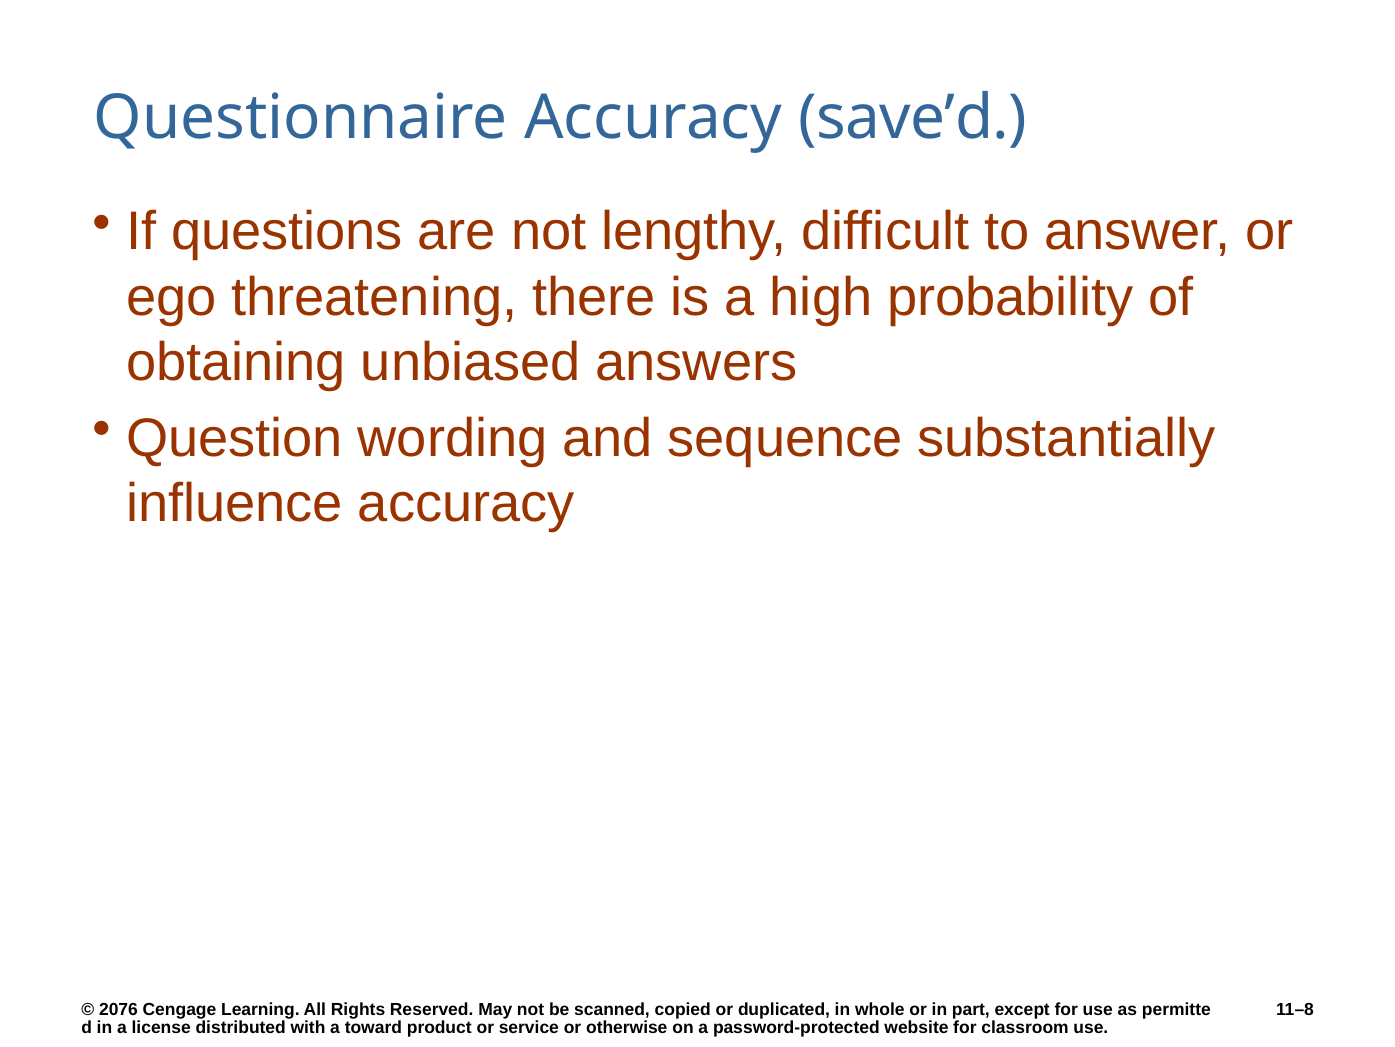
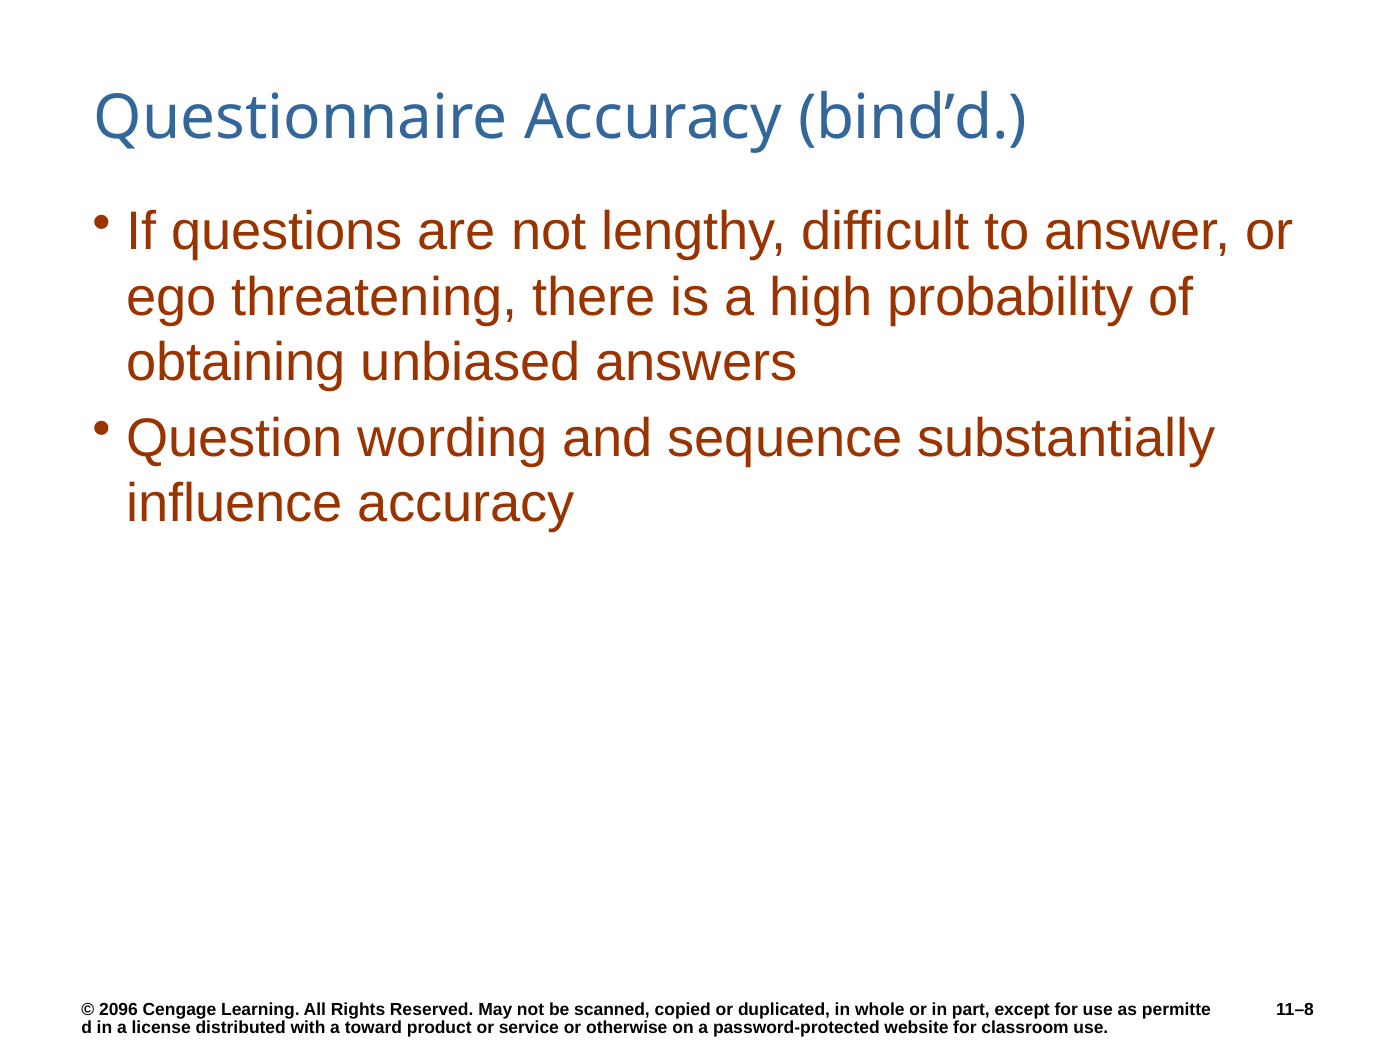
save’d: save’d -> bind’d (913, 118)
2076: 2076 -> 2096 (118, 1009)
